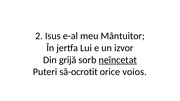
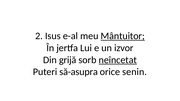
Mântuitor underline: none -> present (123, 36)
să-ocrotit: să-ocrotit -> să-asupra (79, 72)
voios: voios -> senin (135, 72)
